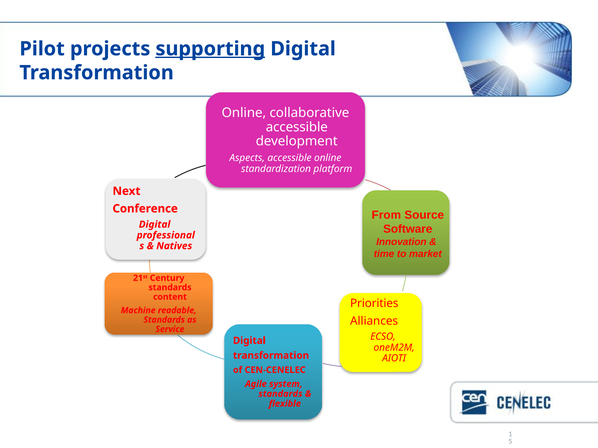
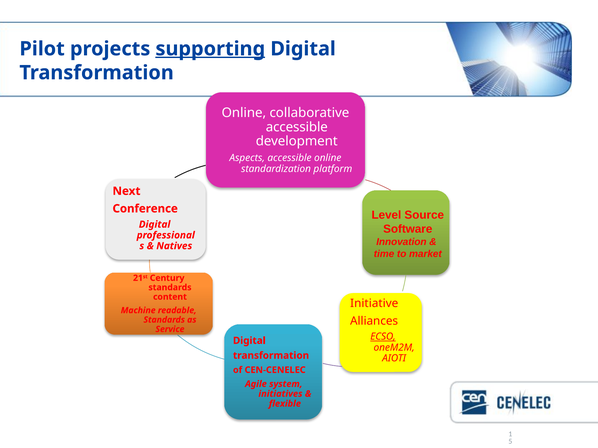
From: From -> Level (386, 215)
Priorities: Priorities -> Initiative (374, 304)
ECSO underline: none -> present (383, 337)
standards: standards -> initiatives (280, 394)
